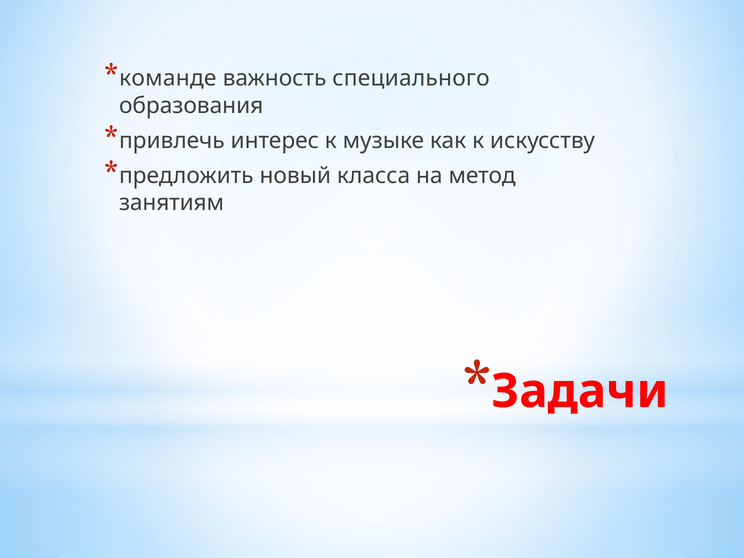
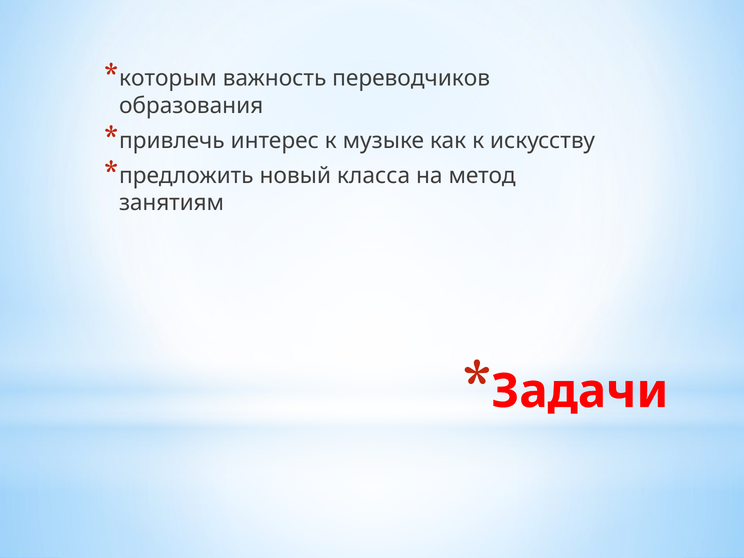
команде: команде -> которым (168, 78)
специального: специального -> переводчиков (411, 78)
